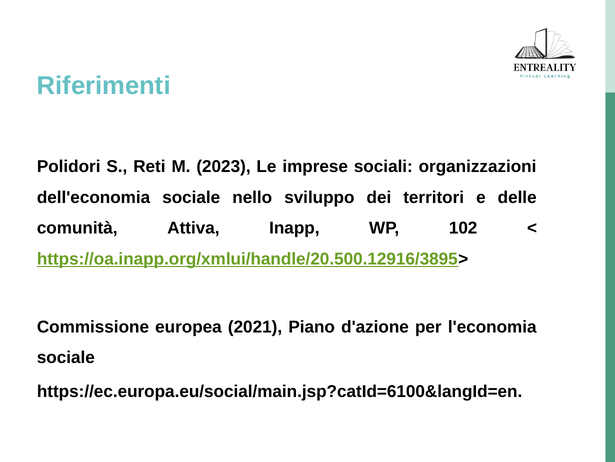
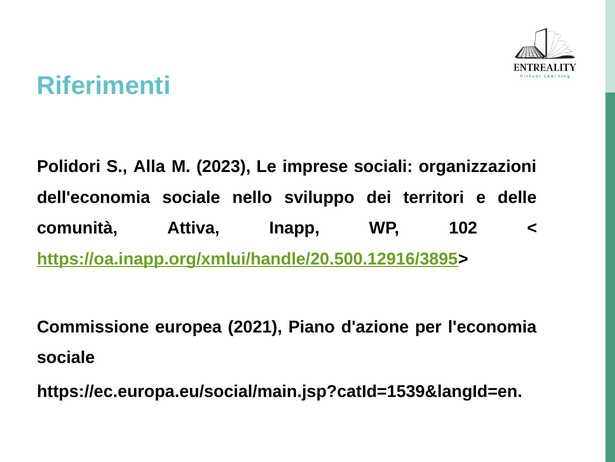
Reti: Reti -> Alla (149, 166)
https://ec.europa.eu/social/main.jsp?catId=6100&langId=en: https://ec.europa.eu/social/main.jsp?catId=6100&langId=en -> https://ec.europa.eu/social/main.jsp?catId=1539&langId=en (280, 391)
